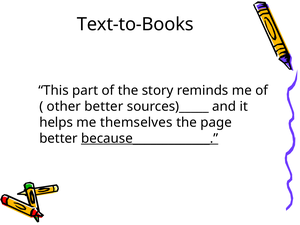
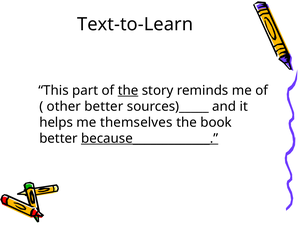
Text-to-Books: Text-to-Books -> Text-to-Learn (135, 24)
the underline: none -> present (128, 90)
page: page -> book (216, 122)
